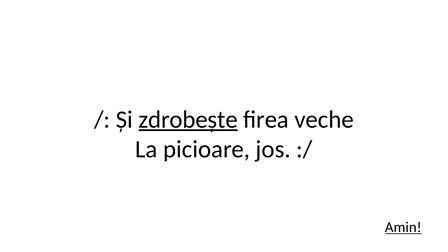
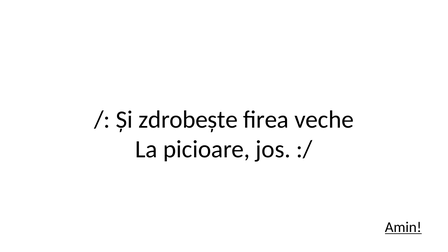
zdrobește underline: present -> none (188, 120)
